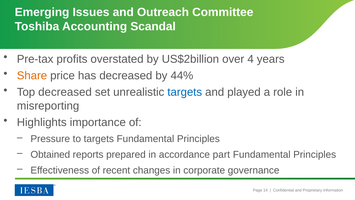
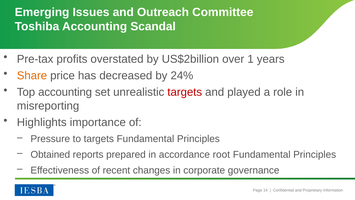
4: 4 -> 1 (251, 59)
44%: 44% -> 24% (182, 75)
Top decreased: decreased -> accounting (65, 92)
targets colour: blue -> red (185, 92)
part: part -> root (221, 154)
